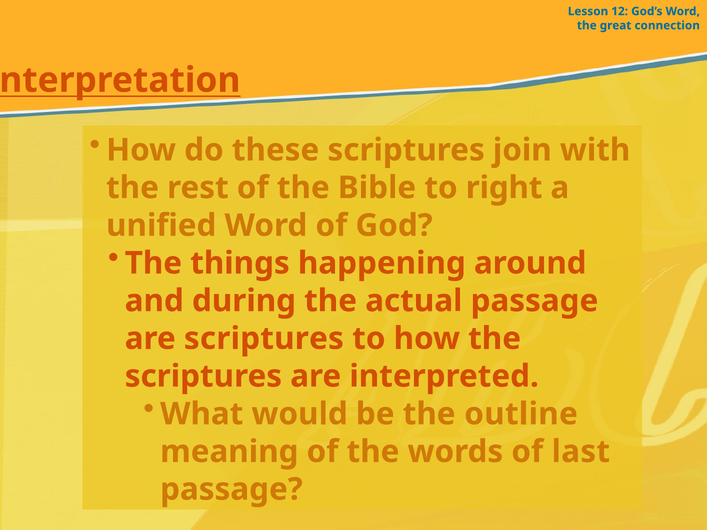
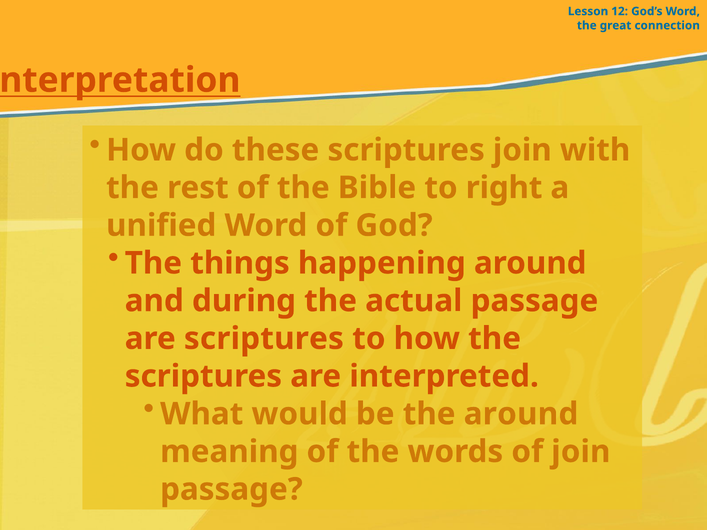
the outline: outline -> around (521, 414)
of last: last -> join (581, 452)
